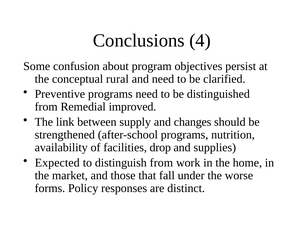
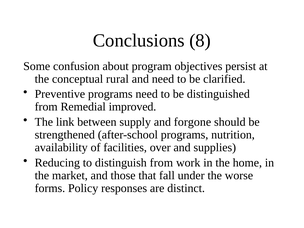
4: 4 -> 8 (200, 41)
changes: changes -> forgone (192, 122)
drop: drop -> over (160, 147)
Expected: Expected -> Reducing (57, 163)
